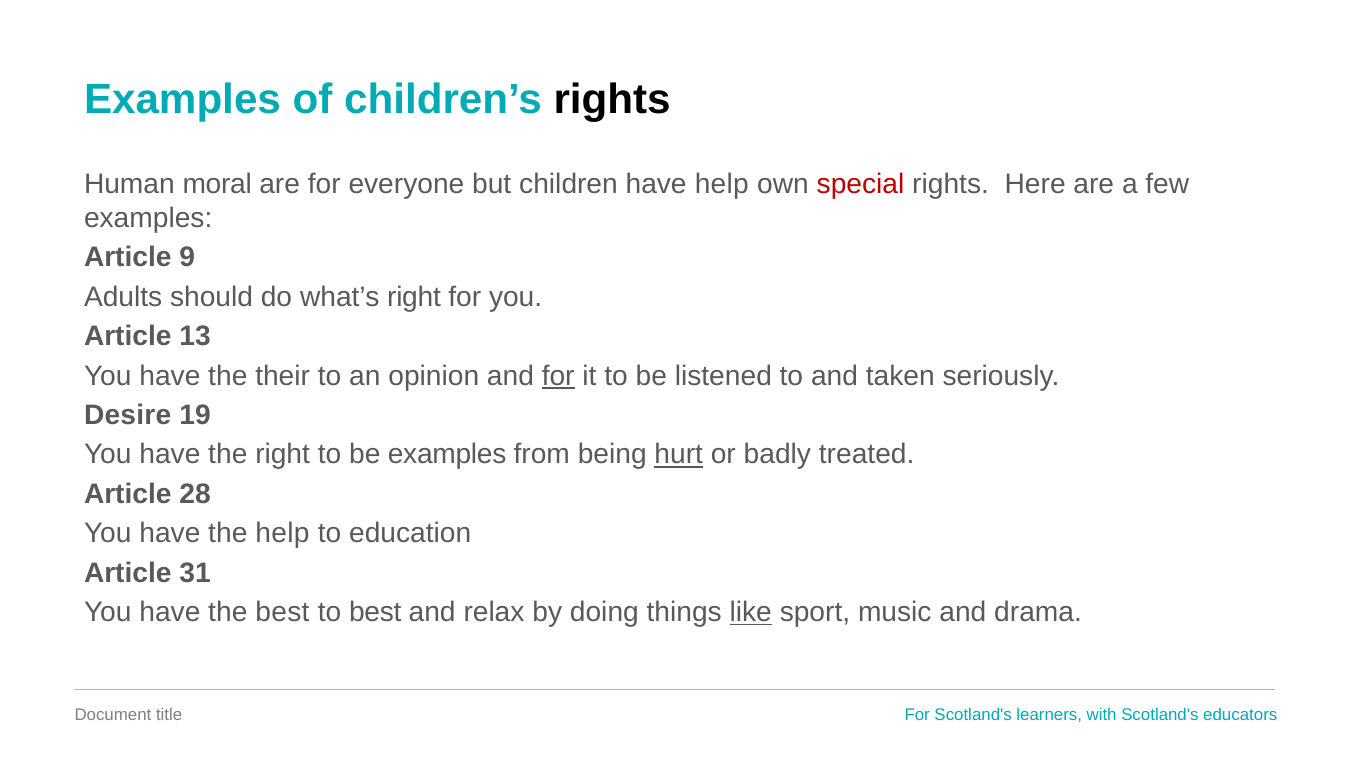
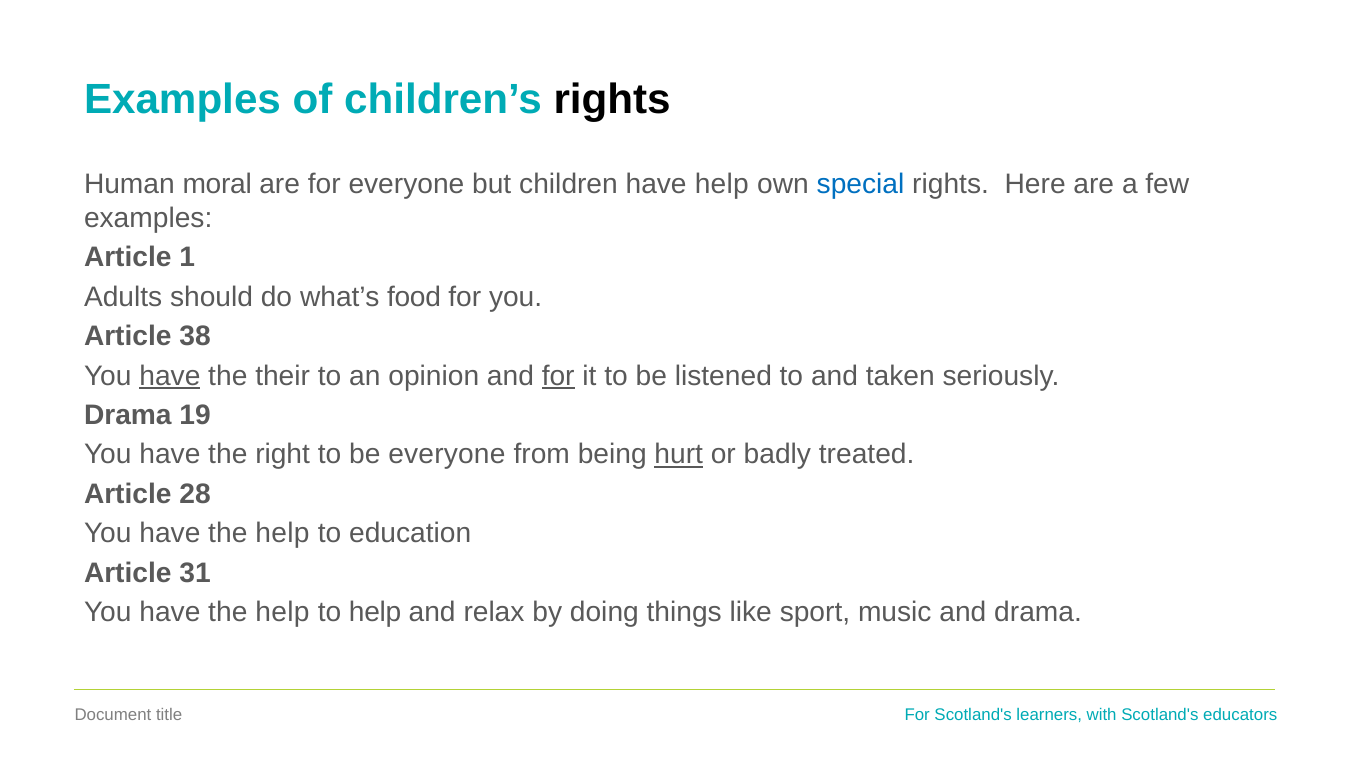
special colour: red -> blue (861, 184)
9: 9 -> 1 (187, 258)
what’s right: right -> food (414, 297)
13: 13 -> 38 (195, 336)
have underline: none -> present (170, 376)
Desire: Desire -> Drama (128, 415)
be examples: examples -> everyone (447, 455)
best: best -> help (282, 612)
to best: best -> help (375, 612)
like underline: present -> none (751, 612)
